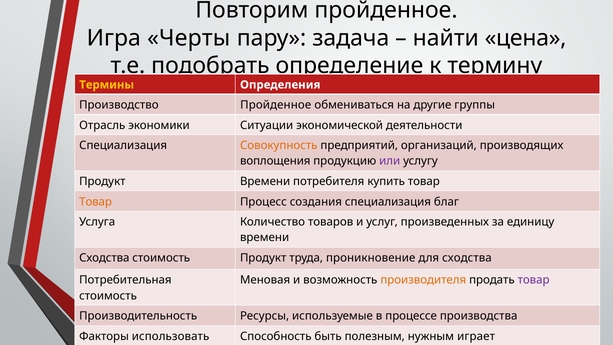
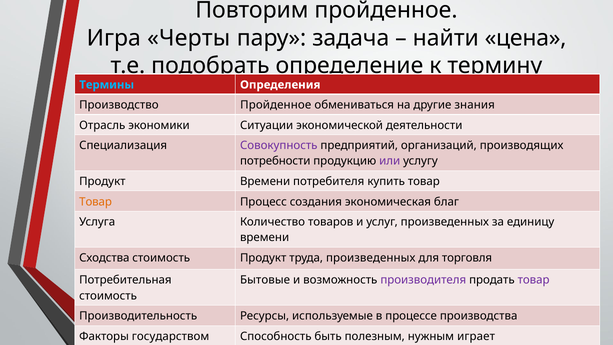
Термины colour: yellow -> light blue (107, 85)
группы: группы -> знания (475, 105)
Совокупность colour: orange -> purple (279, 145)
воплощения: воплощения -> потребности (275, 161)
создания специализация: специализация -> экономическая (388, 202)
труда проникновение: проникновение -> произведенных (371, 258)
для сходства: сходства -> торговля (467, 258)
Меновая: Меновая -> Бытовые (265, 280)
производителя colour: orange -> purple (423, 280)
использовать: использовать -> государством (171, 336)
